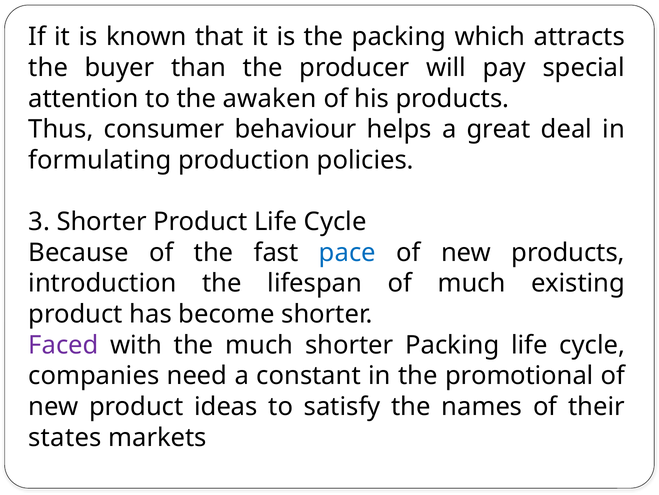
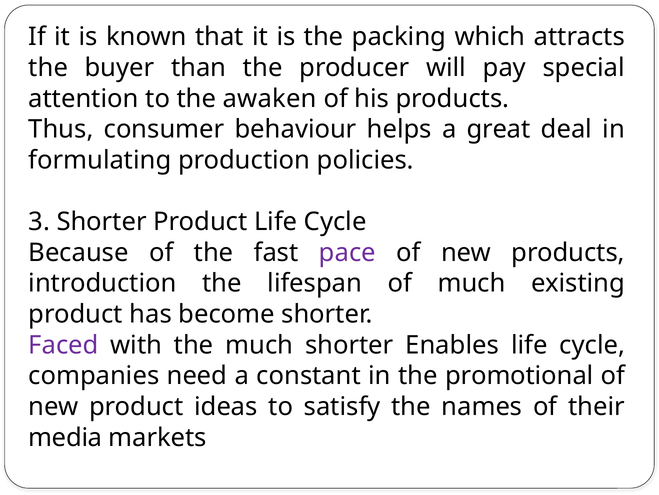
pace colour: blue -> purple (347, 252)
shorter Packing: Packing -> Enables (452, 345)
states: states -> media (65, 437)
